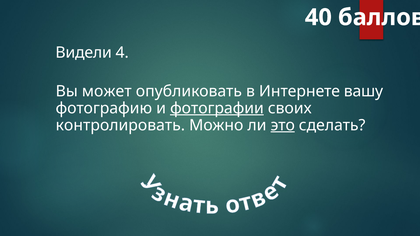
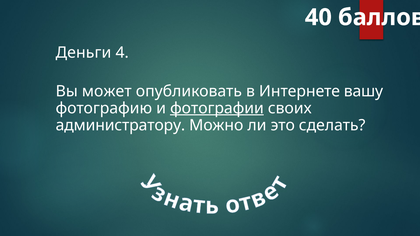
Видели: Видели -> Деньги (83, 53)
контролировать: контролировать -> администратору (120, 125)
это underline: present -> none (283, 125)
